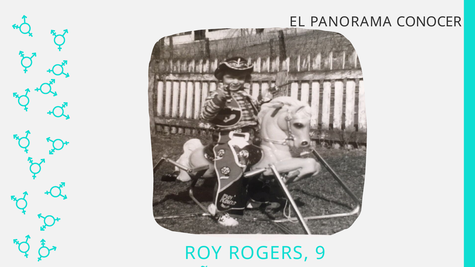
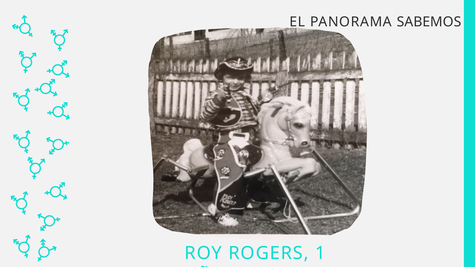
CONOCER: CONOCER -> SABEMOS (429, 22)
9: 9 -> 1 (320, 253)
